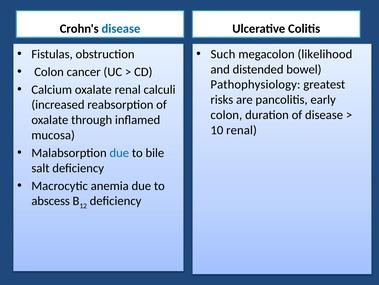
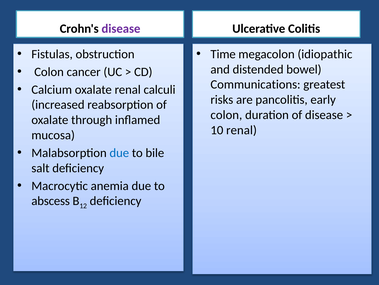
disease colour: blue -> purple (121, 29)
Such: Such -> Time (223, 54)
likelihood: likelihood -> idiopathic (325, 54)
Pathophysiology: Pathophysiology -> Communications (255, 84)
